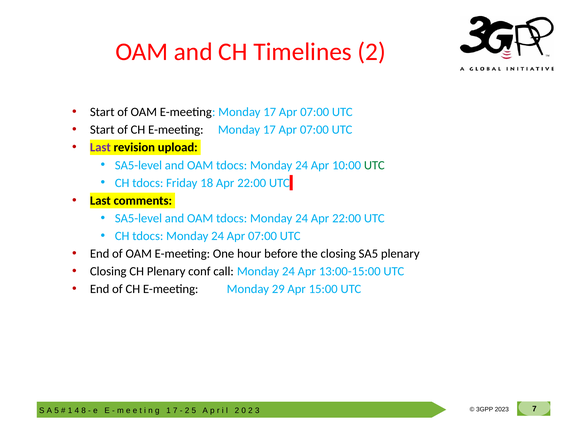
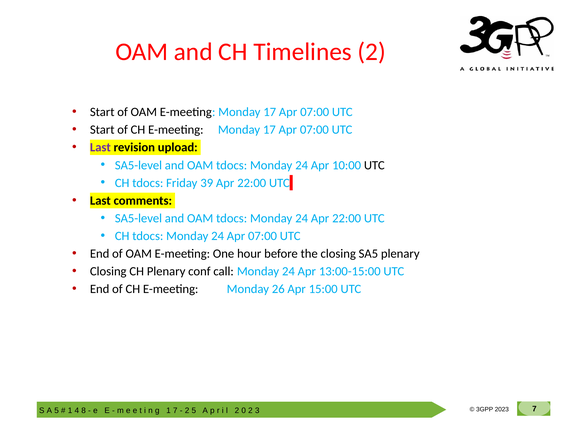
UTC colour: green -> black (374, 165)
18: 18 -> 39 (207, 183)
29: 29 -> 26 (278, 289)
